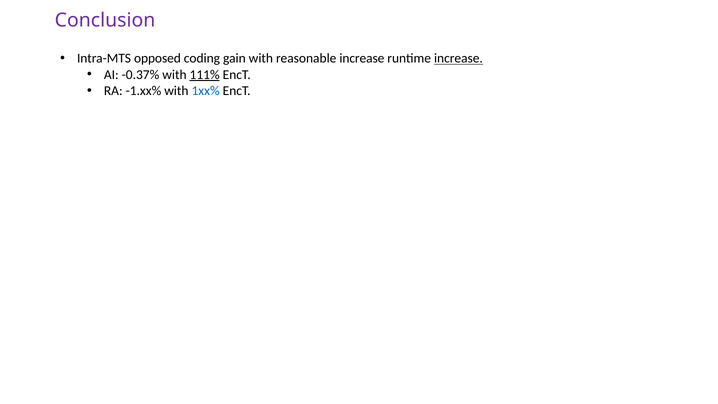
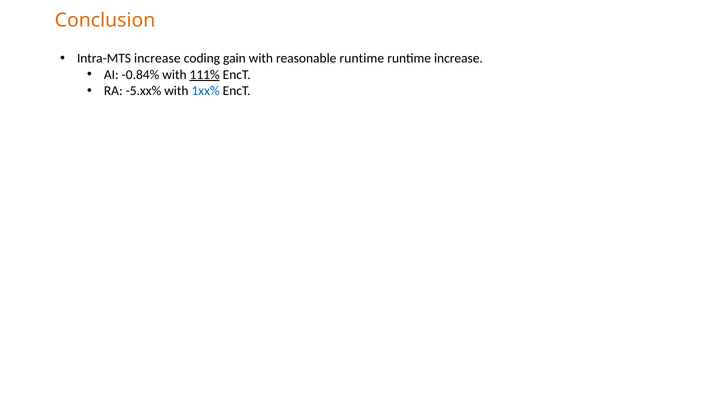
Conclusion colour: purple -> orange (105, 20)
Intra-MTS opposed: opposed -> increase (157, 58)
reasonable increase: increase -> runtime (362, 58)
increase underline: present -> none (458, 58)
-0.37%: -0.37% -> -0.84% (140, 75)
-1.xx%: -1.xx% -> -5.xx% (143, 91)
